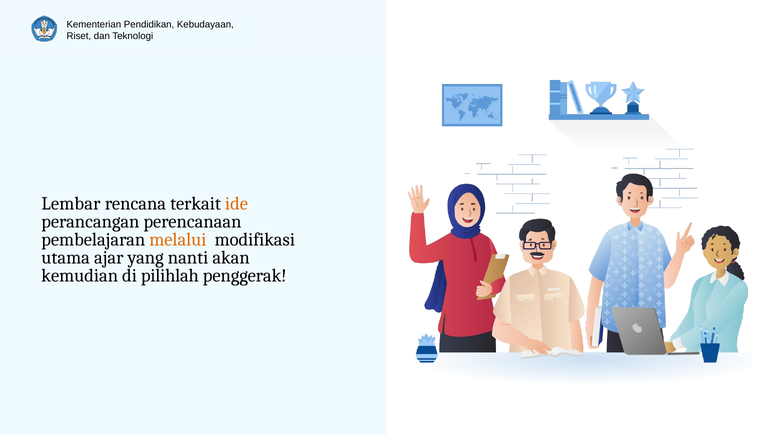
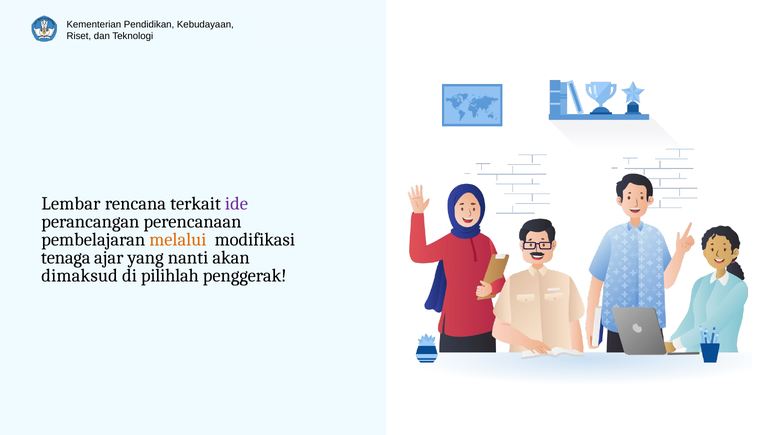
ide colour: orange -> purple (236, 204)
utama: utama -> tenaga (66, 257)
kemudian: kemudian -> dimaksud (80, 275)
